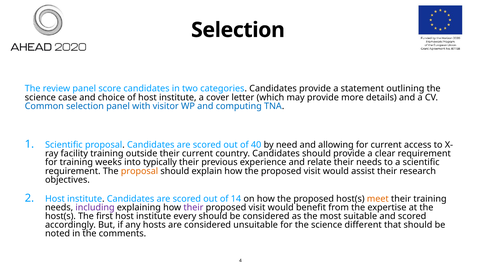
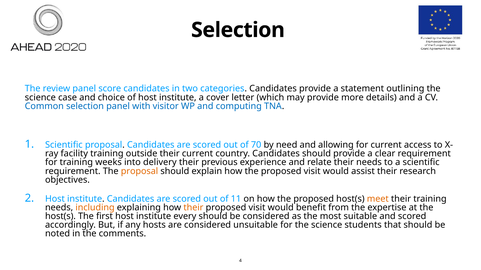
40: 40 -> 70 (256, 145)
typically: typically -> delivery (160, 163)
14: 14 -> 11 (236, 199)
including colour: purple -> orange (95, 208)
their colour: purple -> orange (193, 208)
different: different -> students (363, 225)
